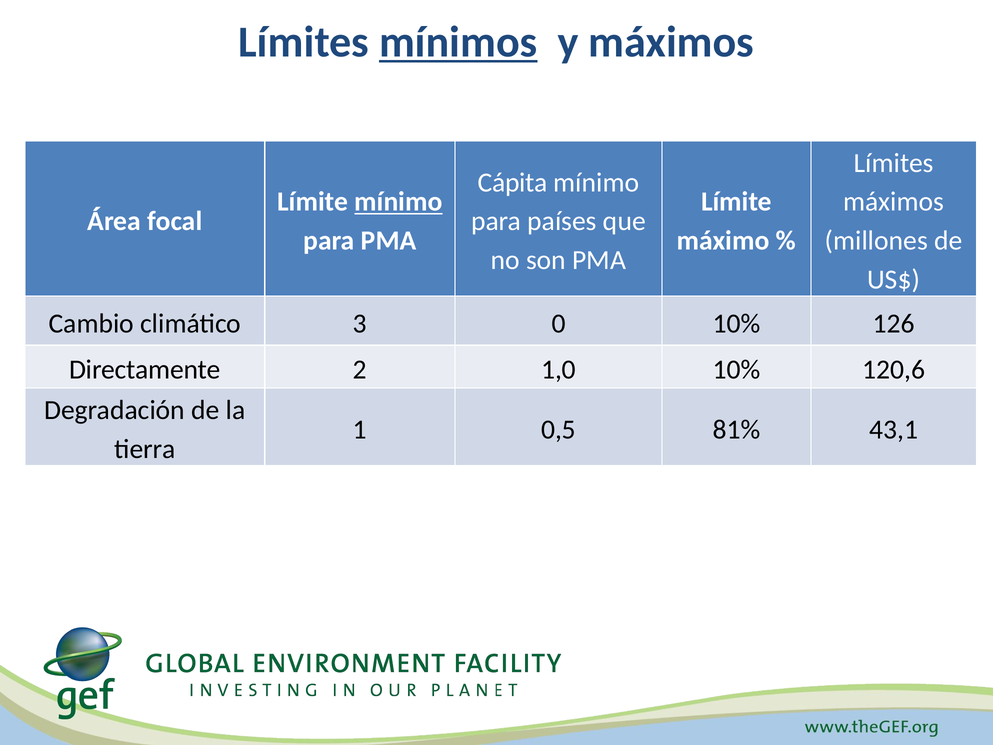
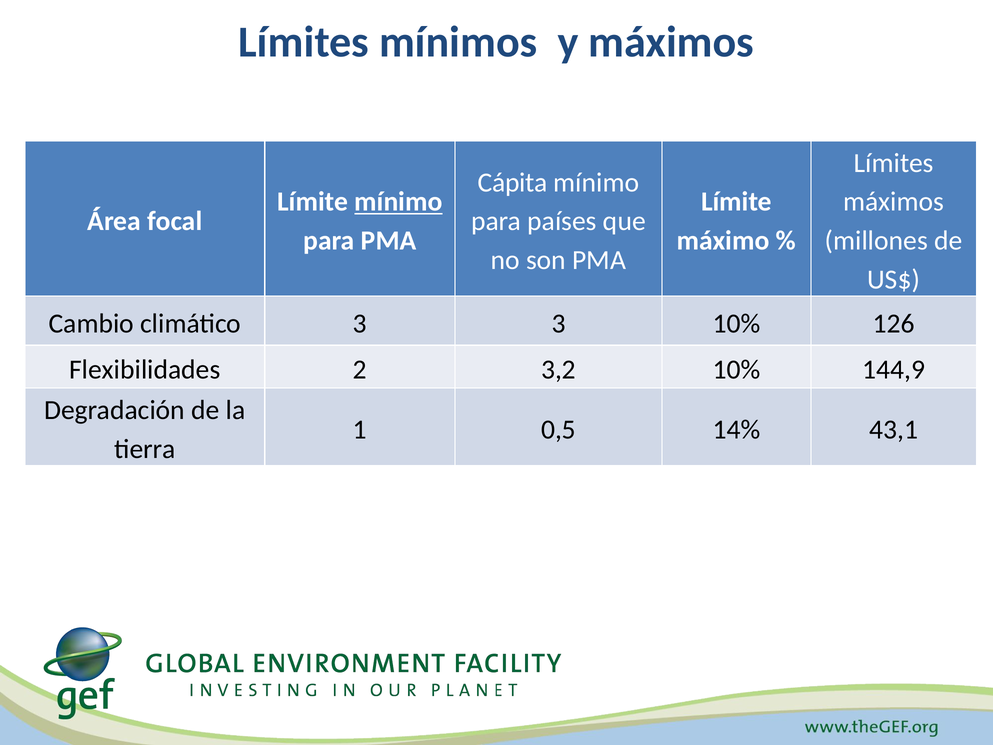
mínimos underline: present -> none (458, 42)
3 0: 0 -> 3 (559, 323)
Directamente: Directamente -> Flexibilidades (145, 369)
1,0: 1,0 -> 3,2 (559, 369)
120,6: 120,6 -> 144,9 (894, 369)
81%: 81% -> 14% (736, 429)
